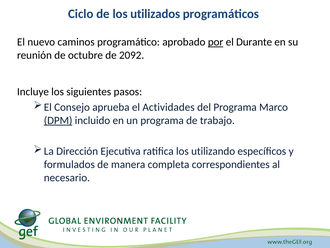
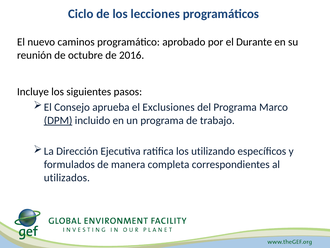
utilizados: utilizados -> lecciones (155, 14)
por underline: present -> none (216, 42)
2092: 2092 -> 2016 (132, 55)
Actividades: Actividades -> Exclusiones (169, 107)
necesario: necesario -> utilizados (67, 177)
